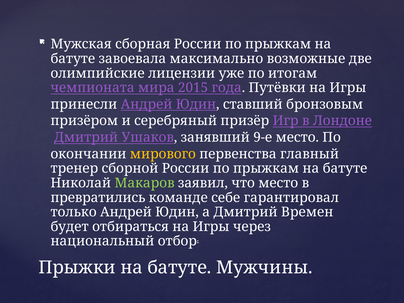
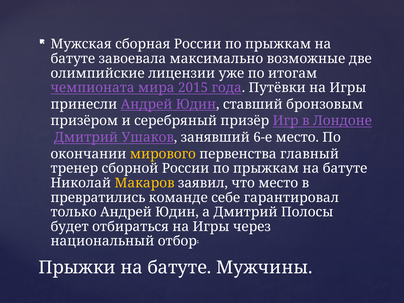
9-е: 9-е -> 6-е (263, 137)
Макаров colour: light green -> yellow (145, 183)
Времен: Времен -> Полосы (307, 212)
